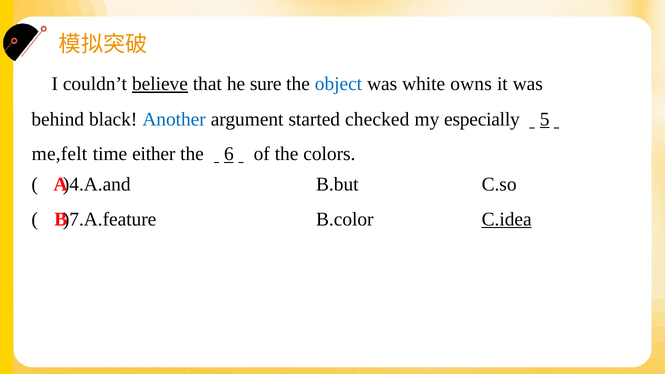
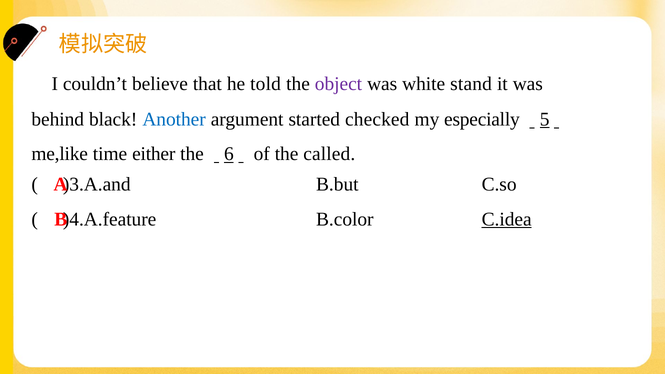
believe underline: present -> none (160, 84)
sure: sure -> told (266, 84)
object colour: blue -> purple (338, 84)
owns: owns -> stand (471, 84)
me,felt: me,felt -> me,like (60, 154)
colors: colors -> called (329, 154)
)4.A.and: )4.A.and -> )3.A.and (97, 185)
)7.A.feature: )7.A.feature -> )4.A.feature (110, 219)
